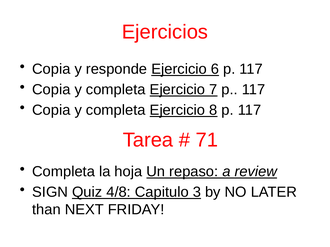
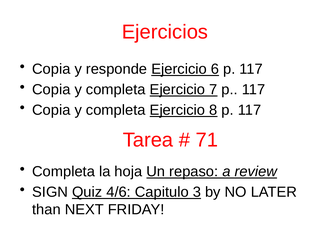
4/8: 4/8 -> 4/6 (119, 192)
